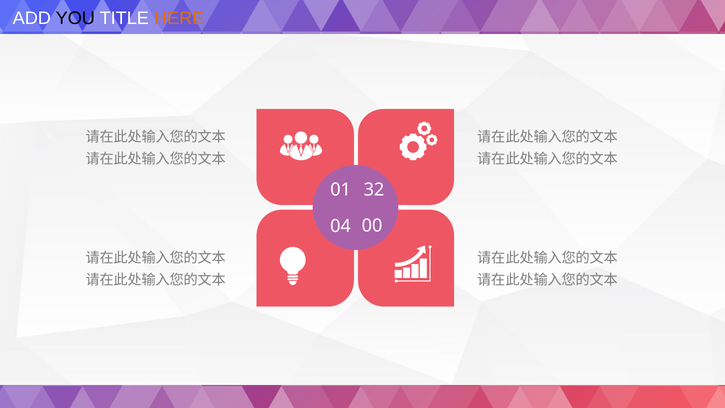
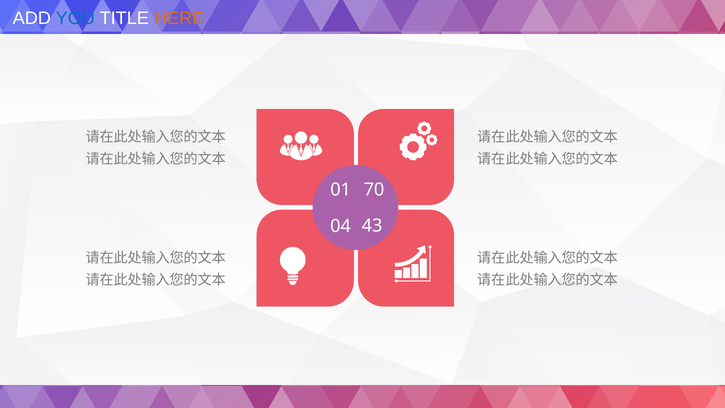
YOU colour: black -> blue (75, 18)
32: 32 -> 70 (374, 190)
00: 00 -> 43 (372, 226)
